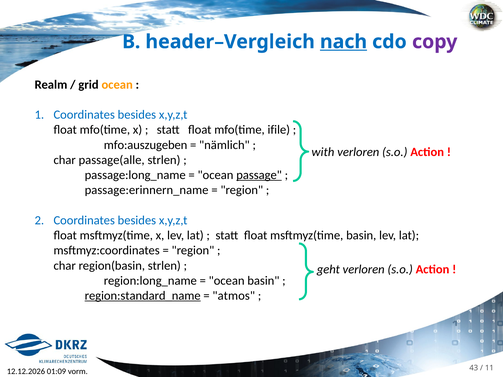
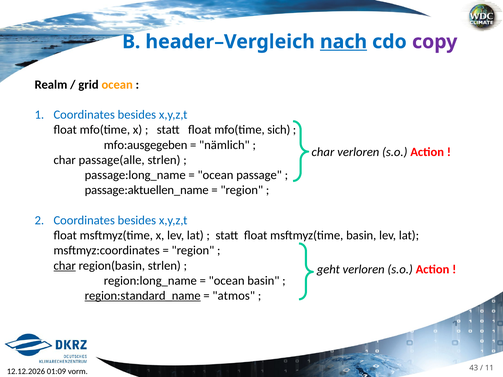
ifile: ifile -> sich (279, 130)
mfo:auszugeben: mfo:auszugeben -> mfo:ausgegeben (146, 145)
with: with -> char (323, 152)
passage underline: present -> none (259, 175)
passage:erinnern_name: passage:erinnern_name -> passage:aktuellen_name (147, 190)
char underline: none -> present (65, 266)
